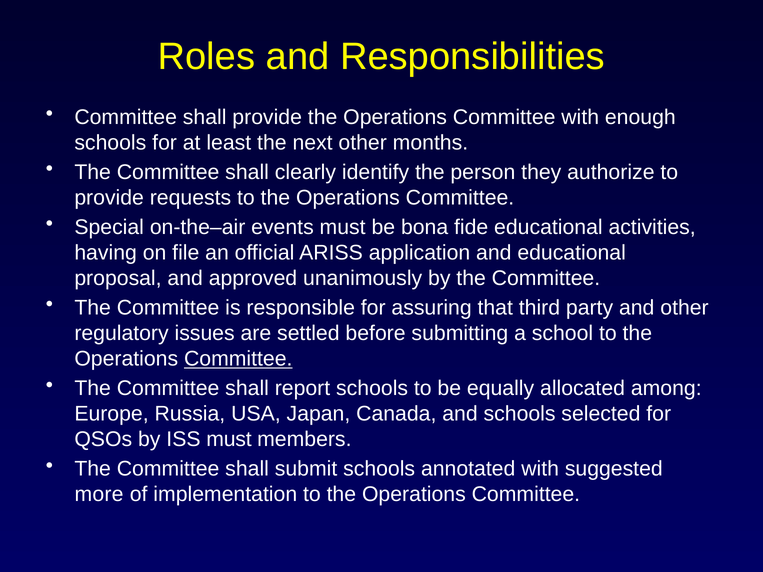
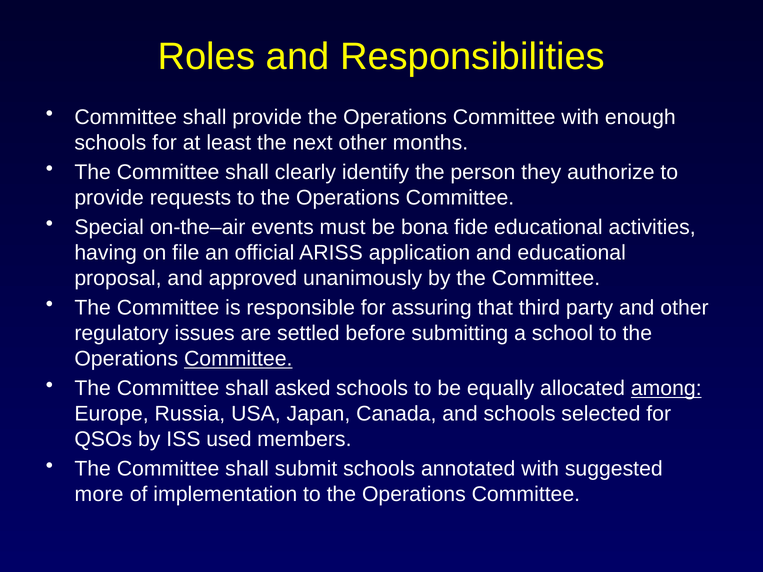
report: report -> asked (303, 389)
among underline: none -> present (666, 389)
ISS must: must -> used (229, 440)
